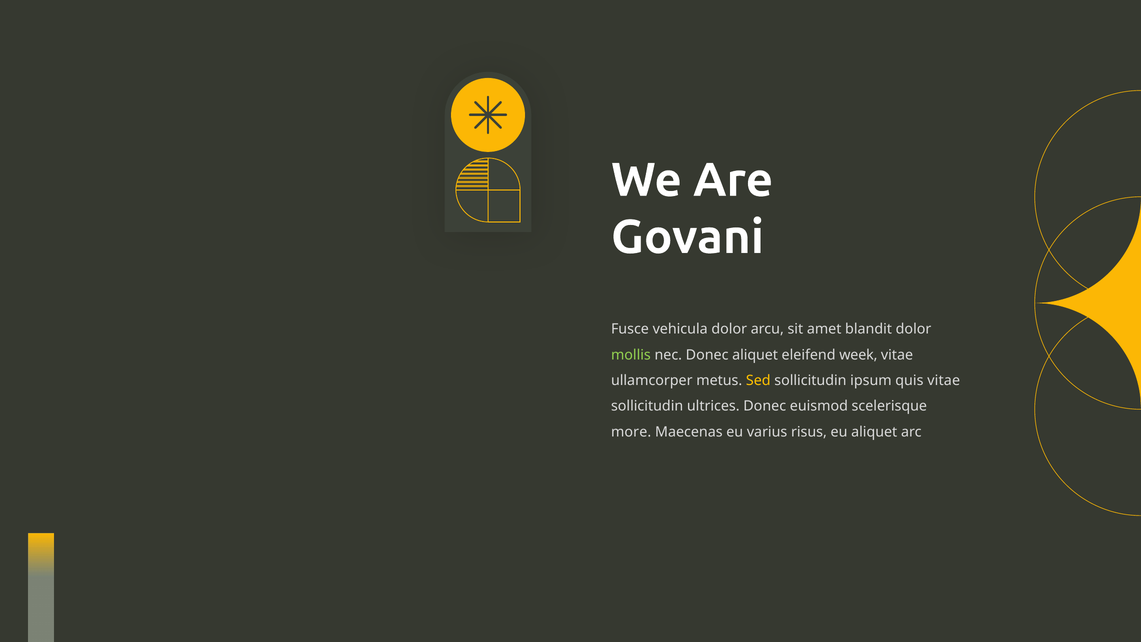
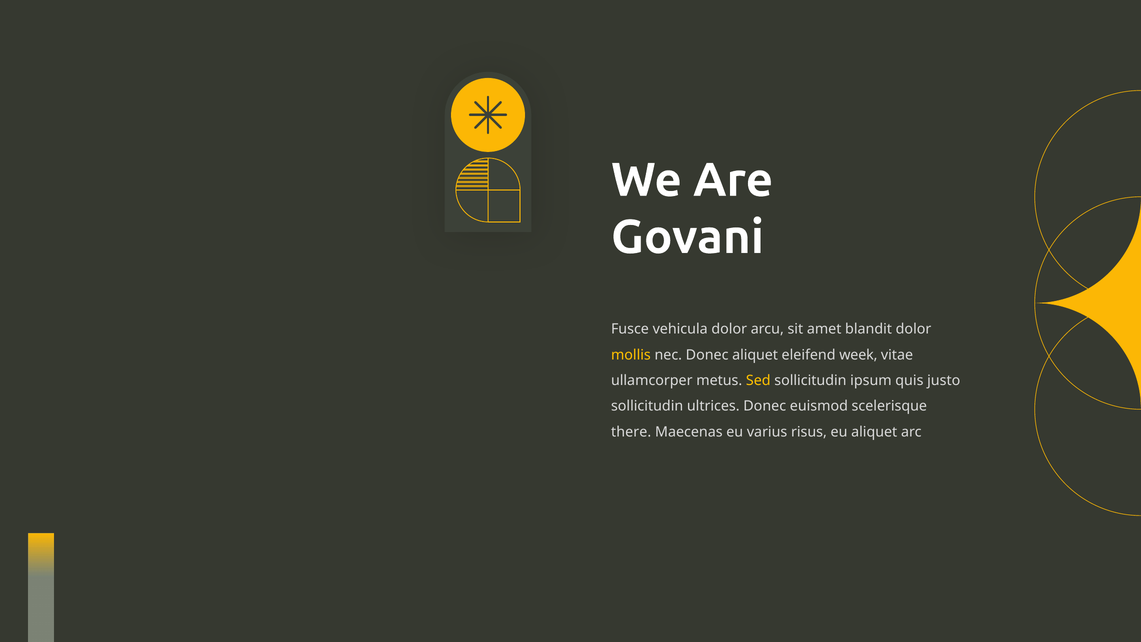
mollis colour: light green -> yellow (631, 355)
quis vitae: vitae -> justo (944, 380)
more: more -> there (631, 432)
